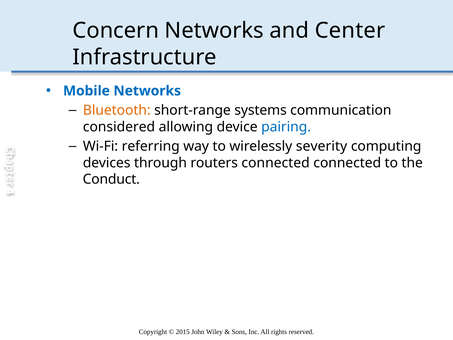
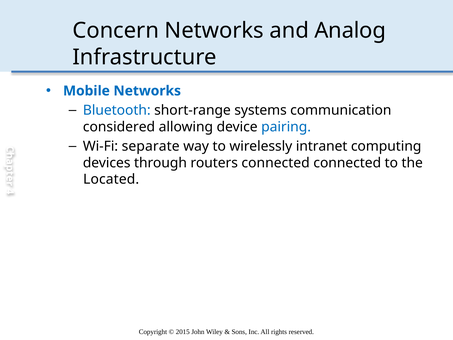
Center: Center -> Analog (350, 31)
Bluetooth colour: orange -> blue (117, 110)
referring: referring -> separate (151, 146)
severity: severity -> intranet (322, 146)
Conduct: Conduct -> Located (111, 179)
